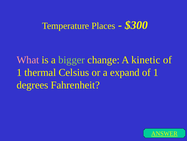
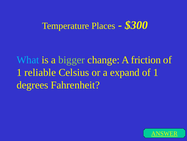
What colour: pink -> light blue (28, 60)
kinetic: kinetic -> friction (146, 60)
thermal: thermal -> reliable (40, 72)
